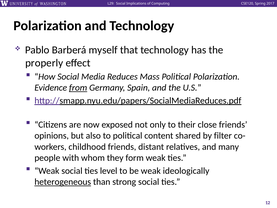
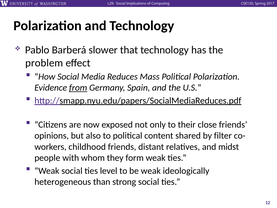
myself: myself -> slower (103, 50)
properly: properly -> problem (44, 63)
many: many -> midst (229, 147)
heterogeneous underline: present -> none (63, 182)
